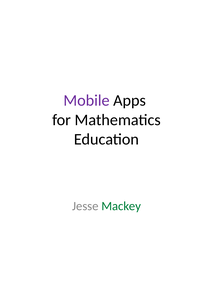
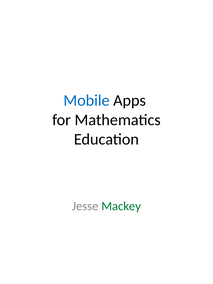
Mobile colour: purple -> blue (87, 100)
